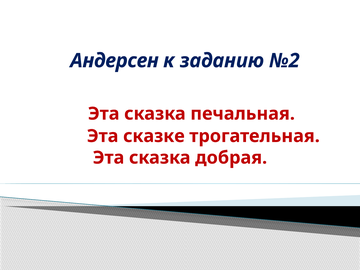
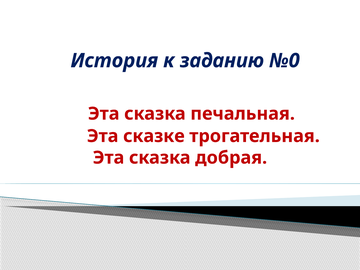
Андерсен: Андерсен -> История (114, 61)
№2: №2 -> №0 (284, 61)
